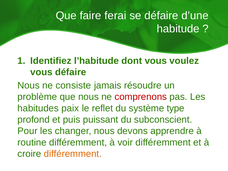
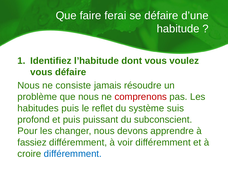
habitudes paix: paix -> puis (70, 108)
type: type -> suis (175, 108)
routine: routine -> fassiez (32, 142)
différemment colour: orange -> blue (73, 154)
